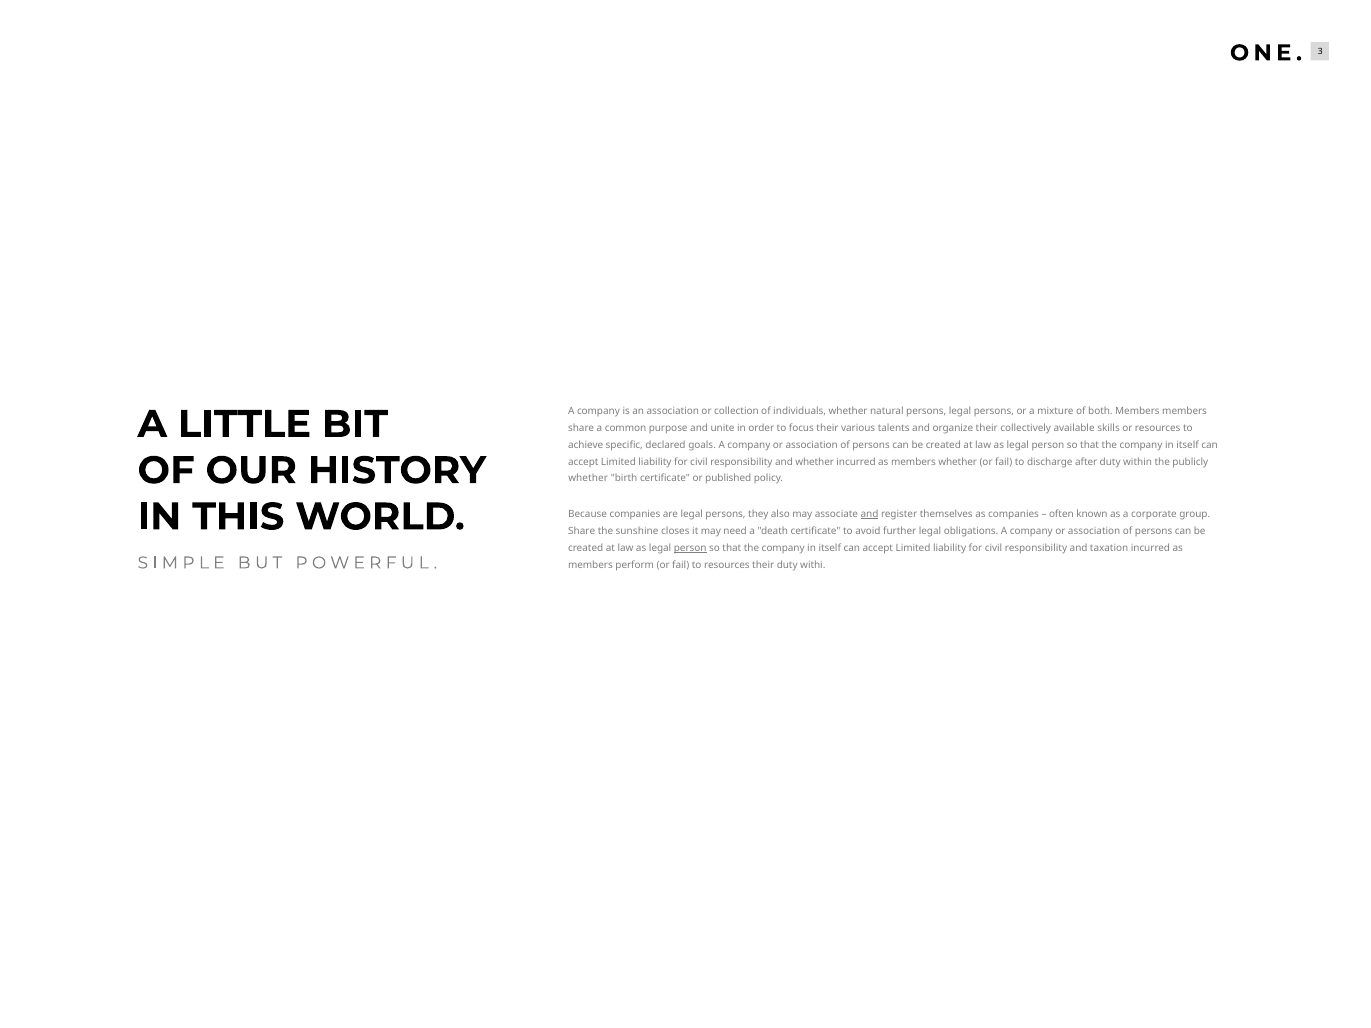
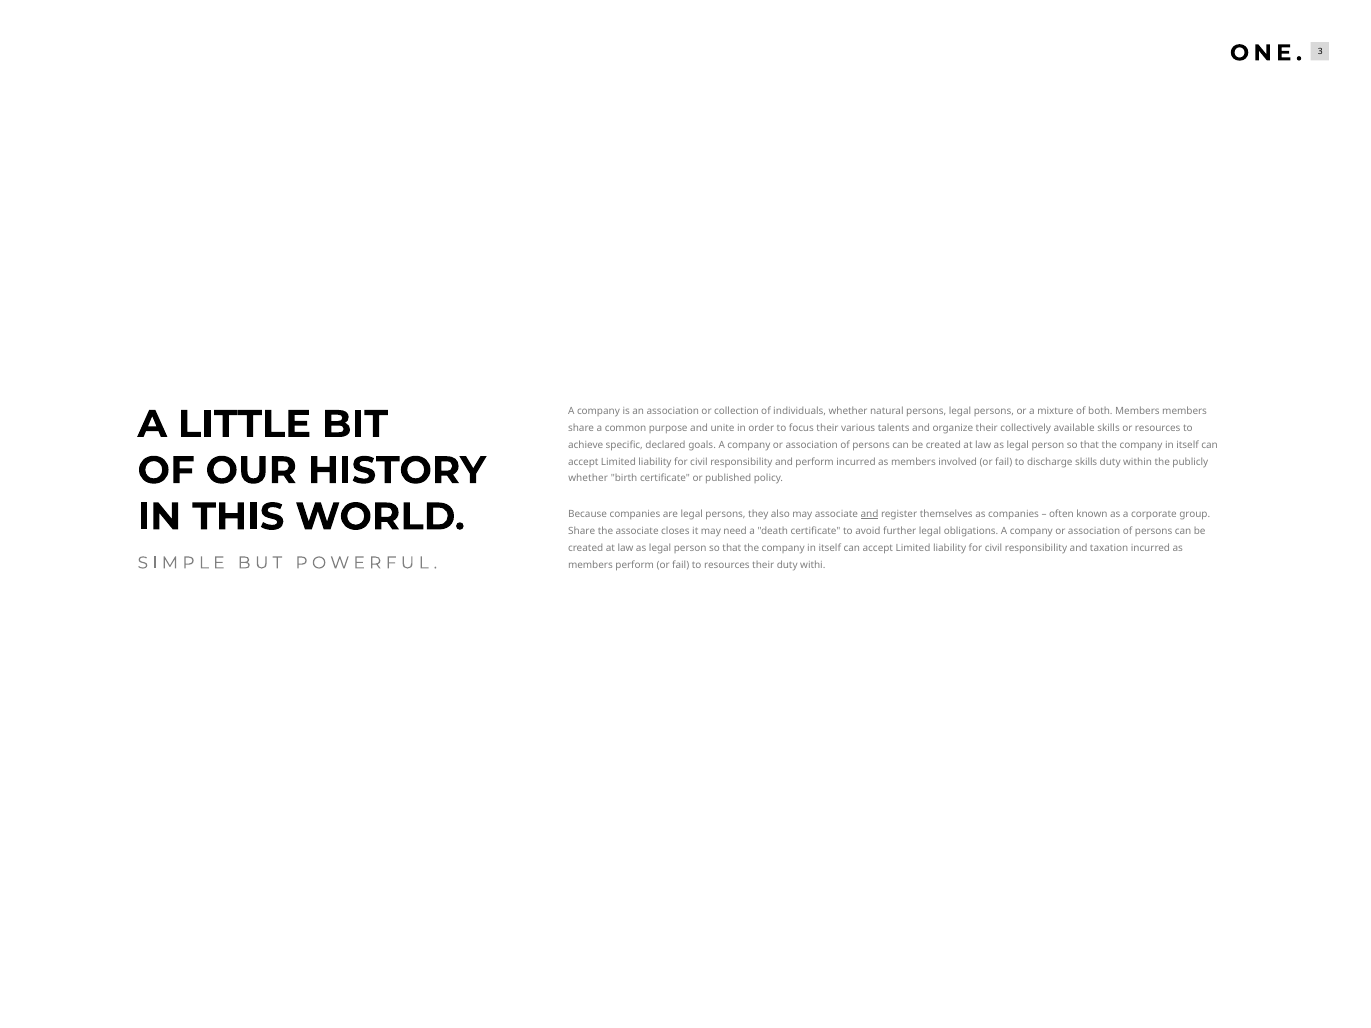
and whether: whether -> perform (815, 462)
members whether: whether -> involved (958, 462)
discharge after: after -> skills (1086, 462)
the sunshine: sunshine -> associate (637, 531)
person underline: present -> none (690, 548)
